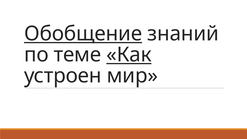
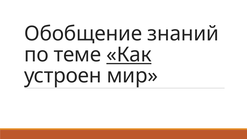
Обобщение underline: present -> none (83, 34)
